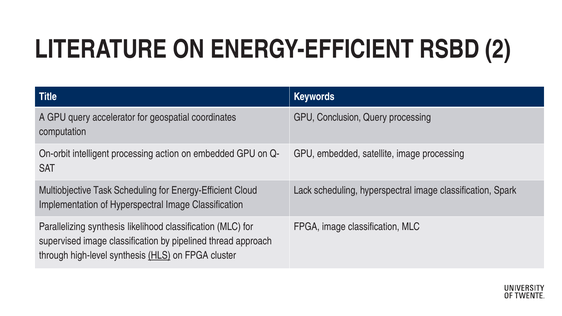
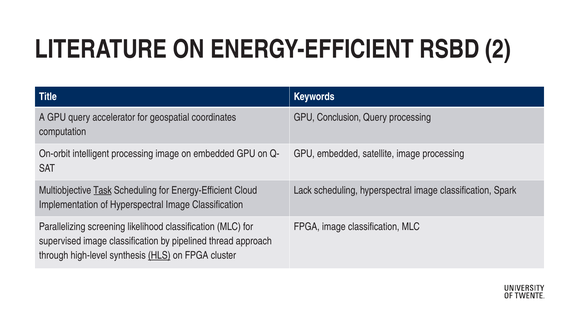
processing action: action -> image (167, 154)
Task underline: none -> present (103, 190)
Parallelizing synthesis: synthesis -> screening (106, 227)
